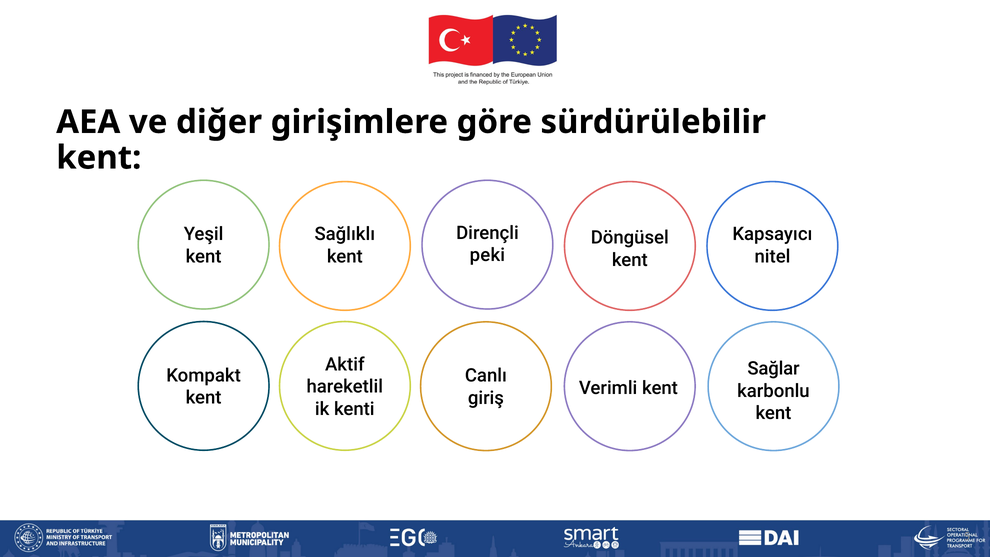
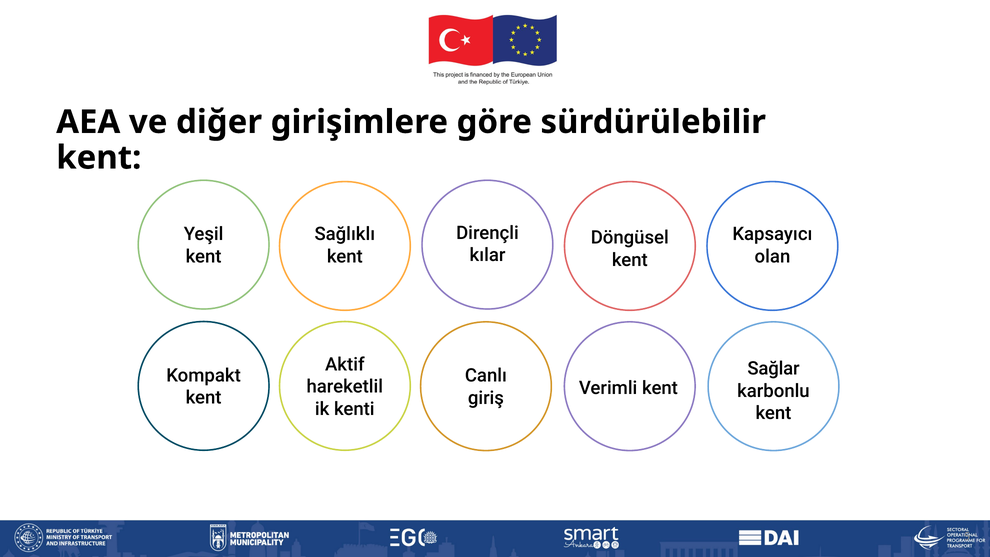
peki: peki -> kılar (488, 255)
nitel: nitel -> olan (772, 256)
